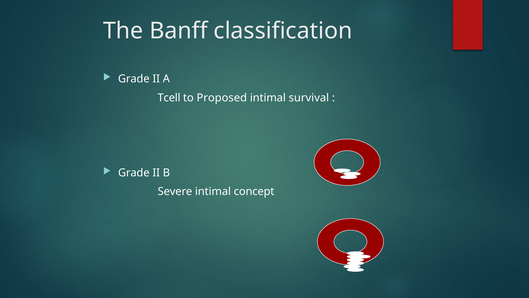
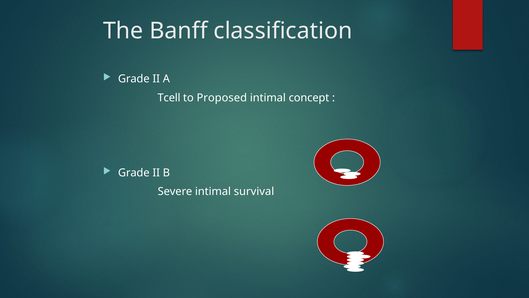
survival: survival -> concept (309, 98)
concept: concept -> survival (254, 191)
